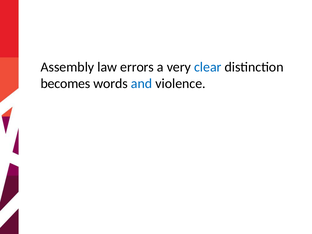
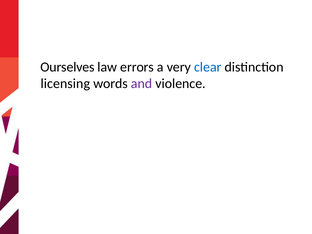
Assembly: Assembly -> Ourselves (67, 67)
becomes: becomes -> licensing (65, 84)
and colour: blue -> purple (142, 84)
